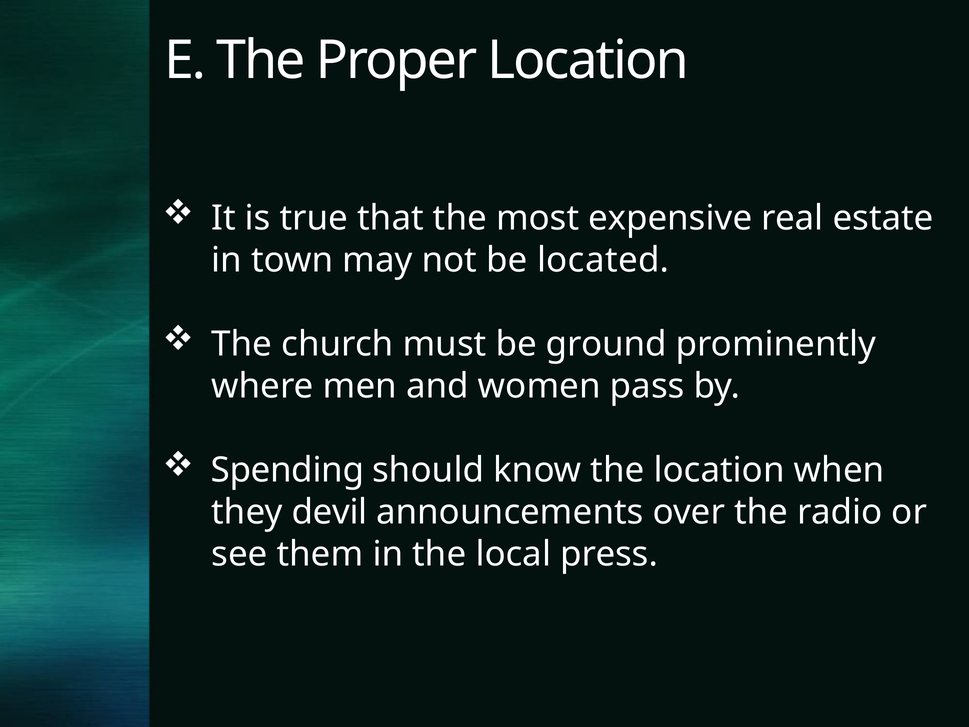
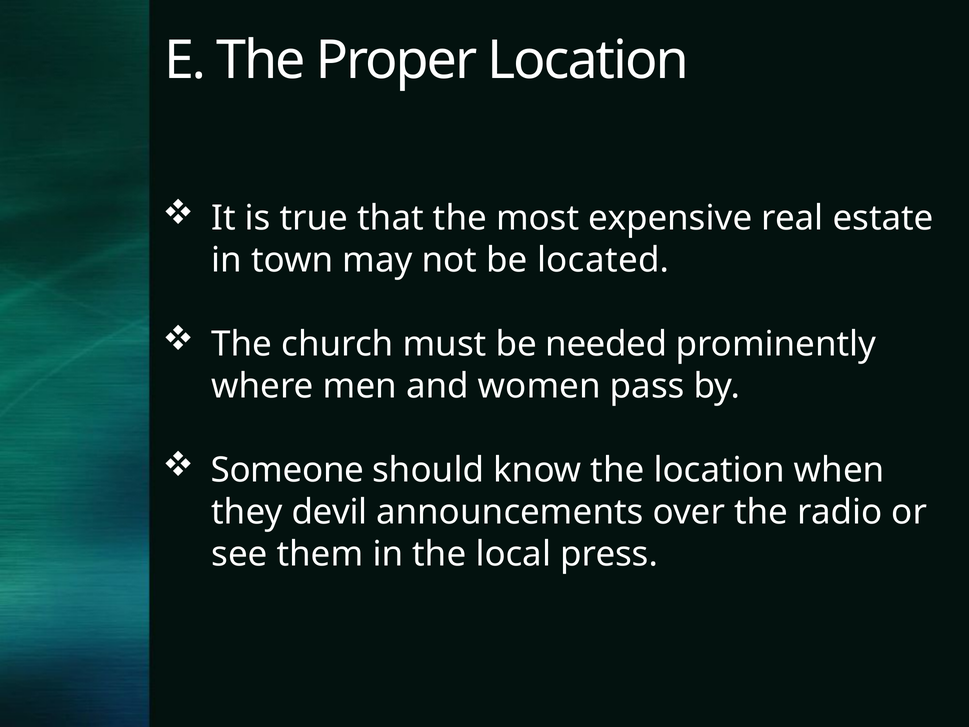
ground: ground -> needed (606, 344)
Spending: Spending -> Someone (287, 470)
